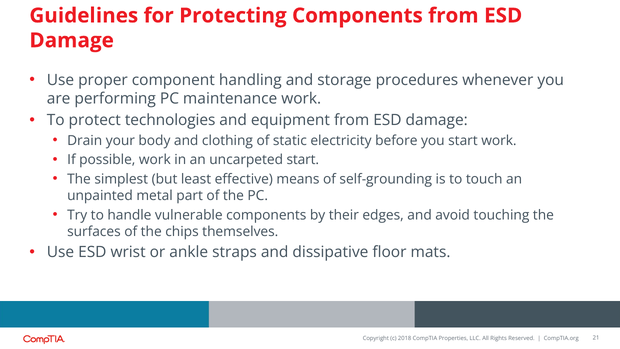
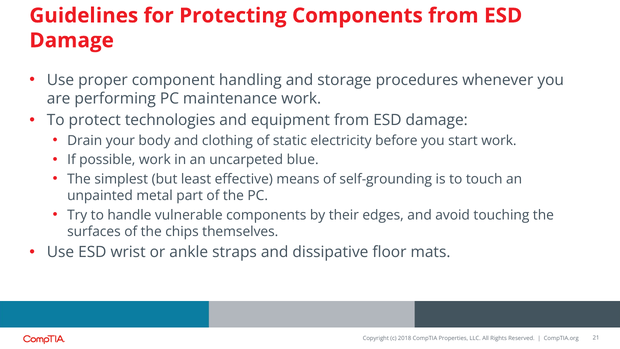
uncarpeted start: start -> blue (303, 160)
